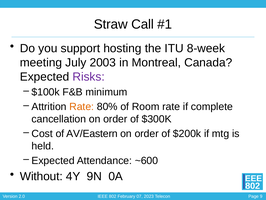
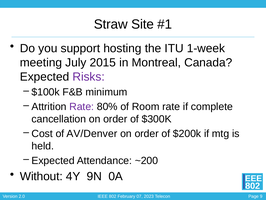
Call: Call -> Site (143, 24)
8-week: 8-week -> 1-week (206, 48)
2003: 2003 -> 2015 (103, 62)
Rate colour: orange -> purple (82, 106)
AV/Eastern: AV/Eastern -> AV/Denver (92, 133)
~600: ~600 -> ~200 (146, 160)
